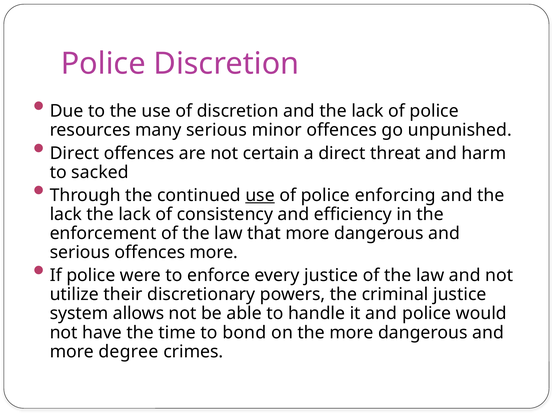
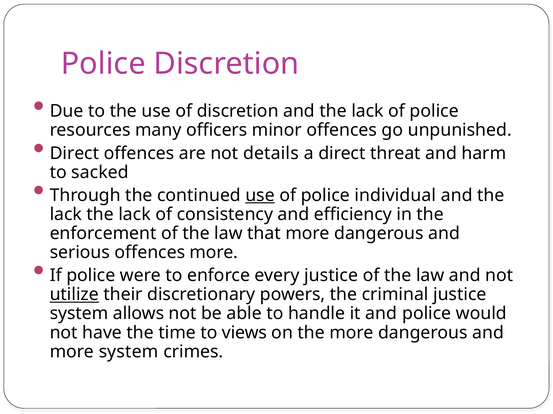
many serious: serious -> officers (217, 130)
certain: certain -> details (271, 153)
enforcing: enforcing -> individual (395, 196)
utilize underline: none -> present (74, 295)
bond: bond -> views (245, 333)
more degree: degree -> system (128, 352)
